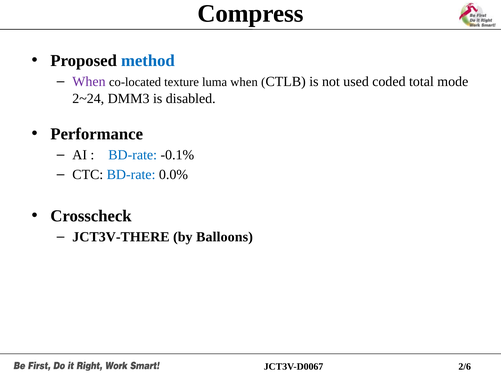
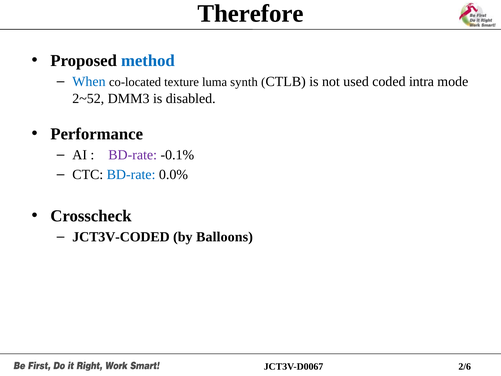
Compress: Compress -> Therefore (251, 13)
When colour: purple -> blue (89, 82)
luma when: when -> synth (244, 82)
total: total -> intra (422, 82)
2~24: 2~24 -> 2~52 (88, 98)
BD-rate colour: blue -> purple (133, 155)
JCT3V-THERE: JCT3V-THERE -> JCT3V-CODED (121, 237)
